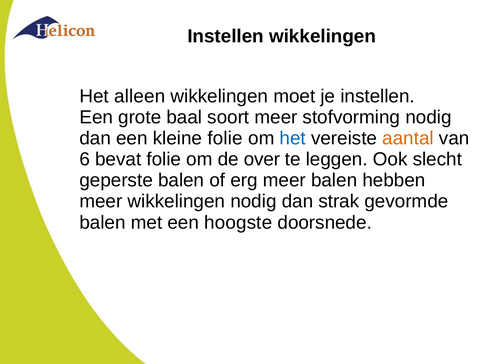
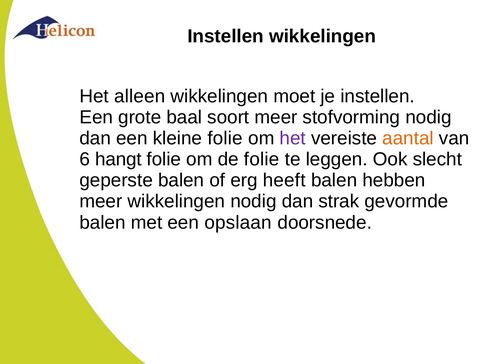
het colour: blue -> purple (293, 138)
bevat: bevat -> hangt (118, 160)
de over: over -> folie (262, 160)
erg meer: meer -> heeft (284, 181)
hoogste: hoogste -> opslaan (238, 223)
